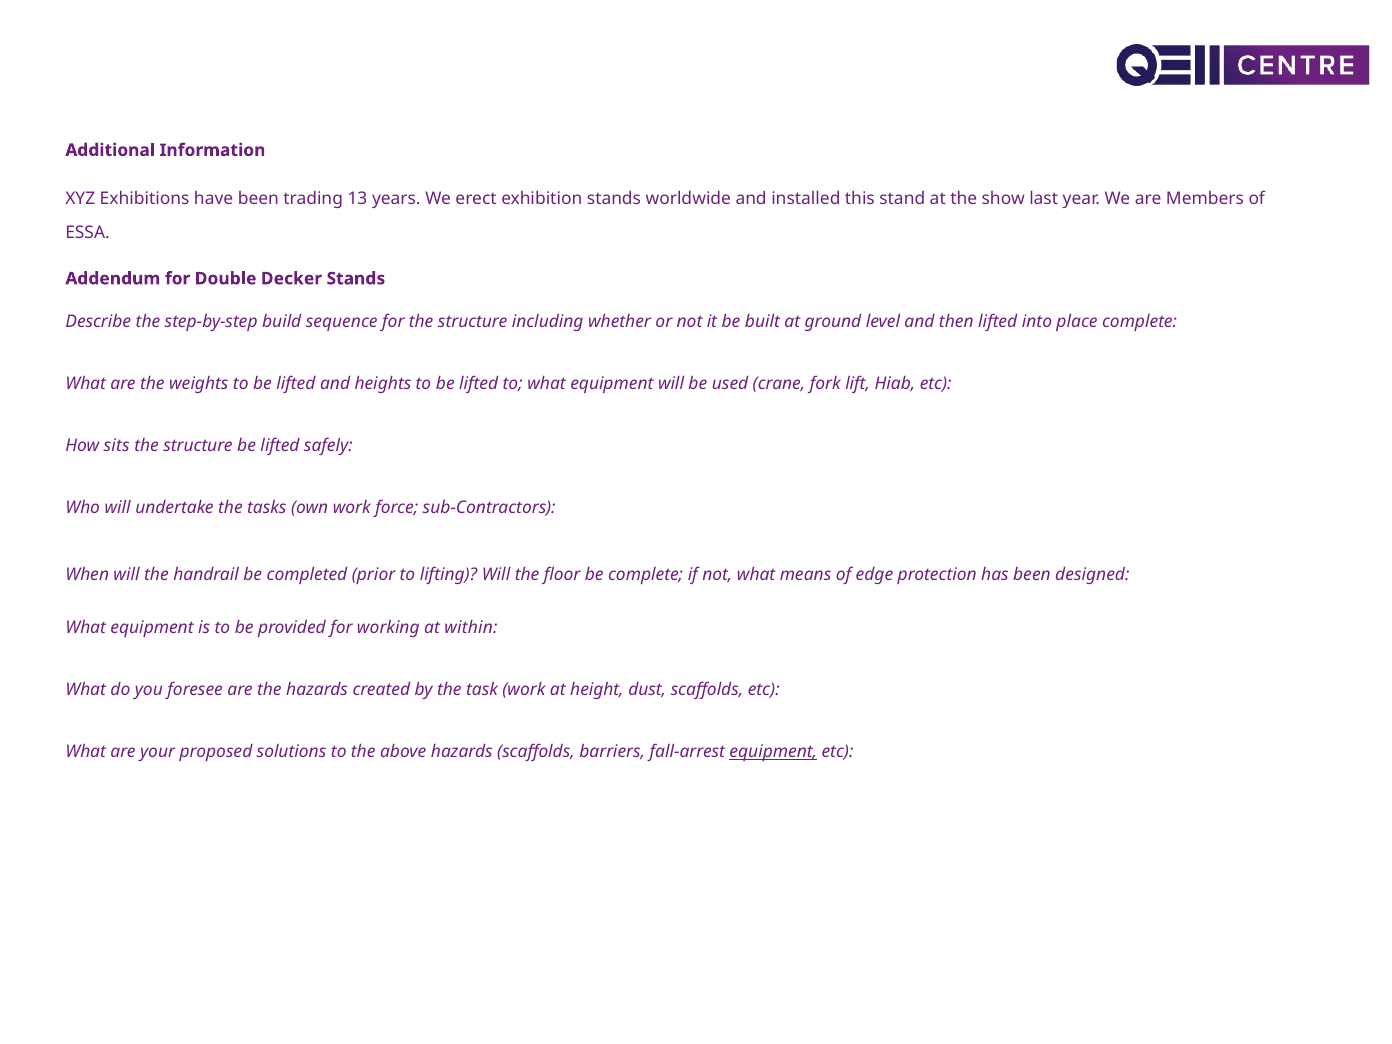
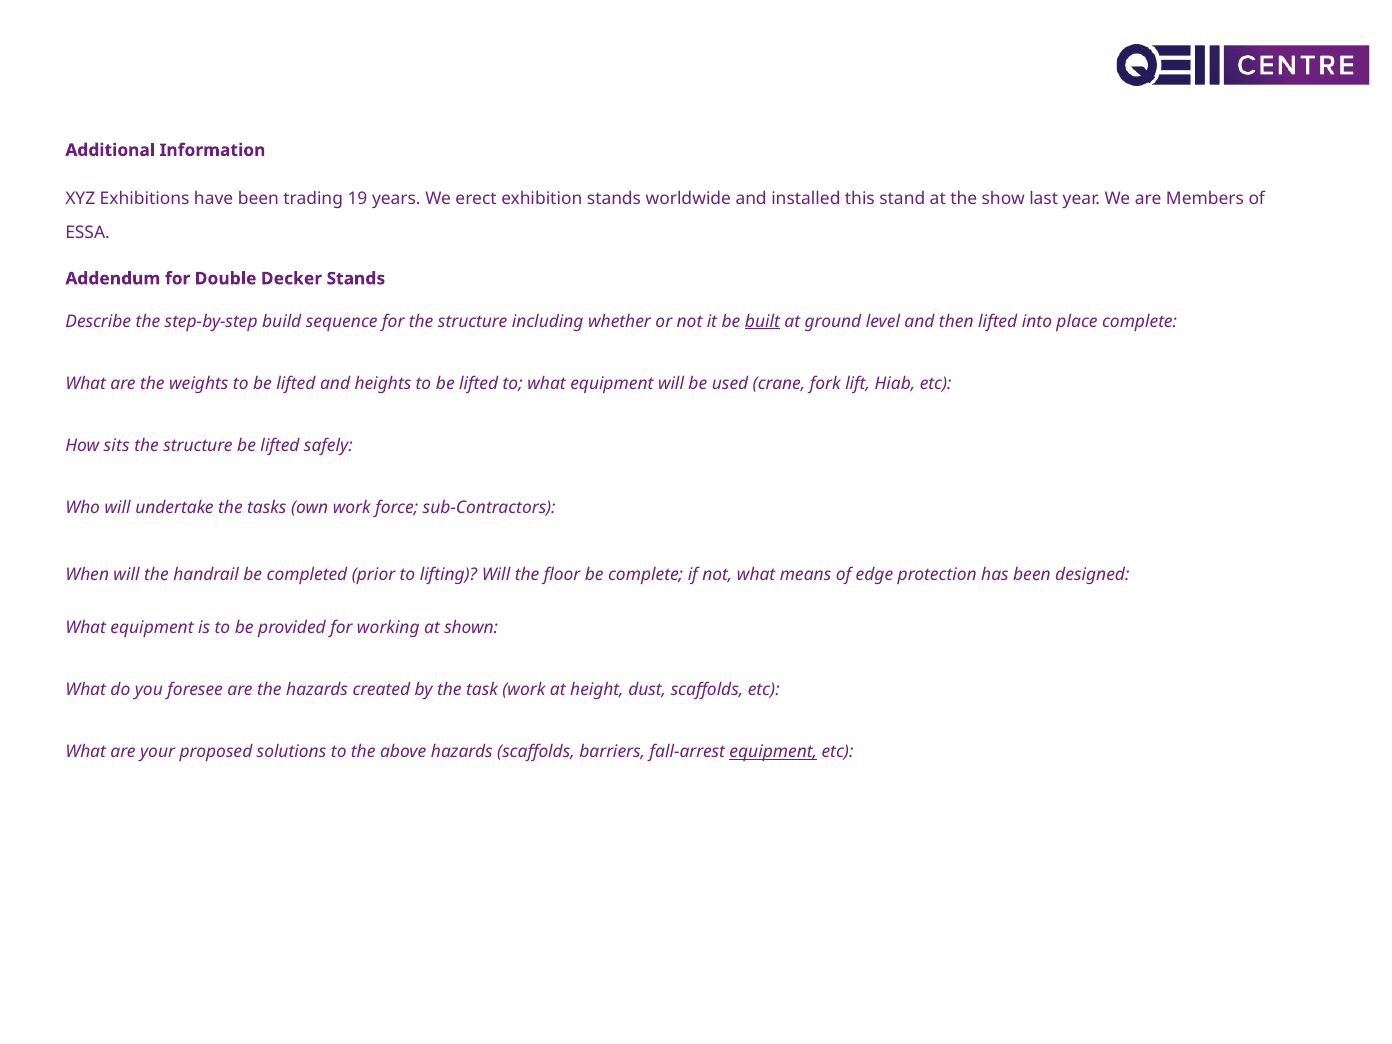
13: 13 -> 19 (357, 198)
built underline: none -> present (762, 321)
within: within -> shown (471, 628)
